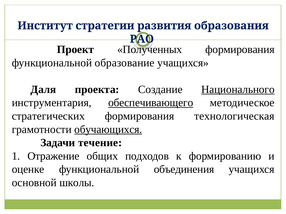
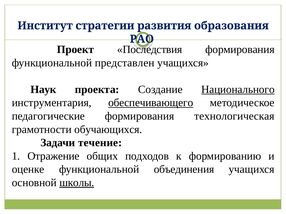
Полученных: Полученных -> Последствия (150, 50)
образование: образование -> представлен (125, 63)
Даля: Даля -> Наук (43, 90)
стратегических: стратегических -> педагогические (48, 116)
обучающихся underline: present -> none (108, 130)
школы underline: none -> present (77, 183)
